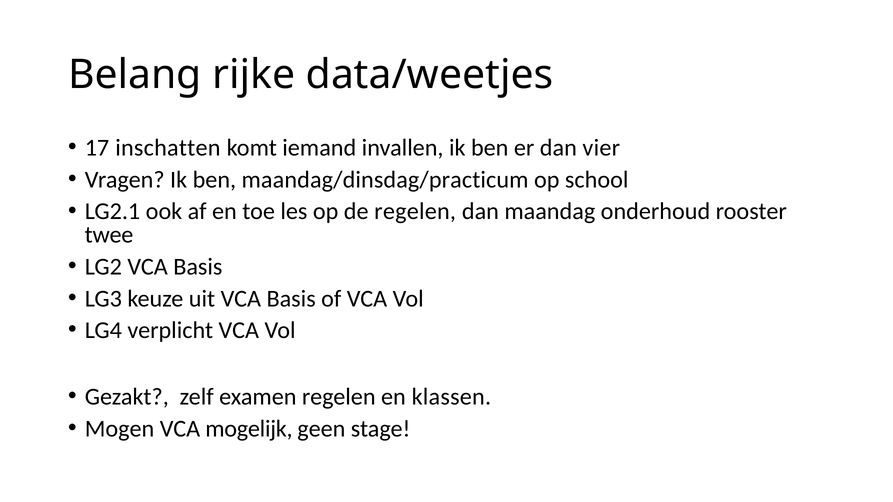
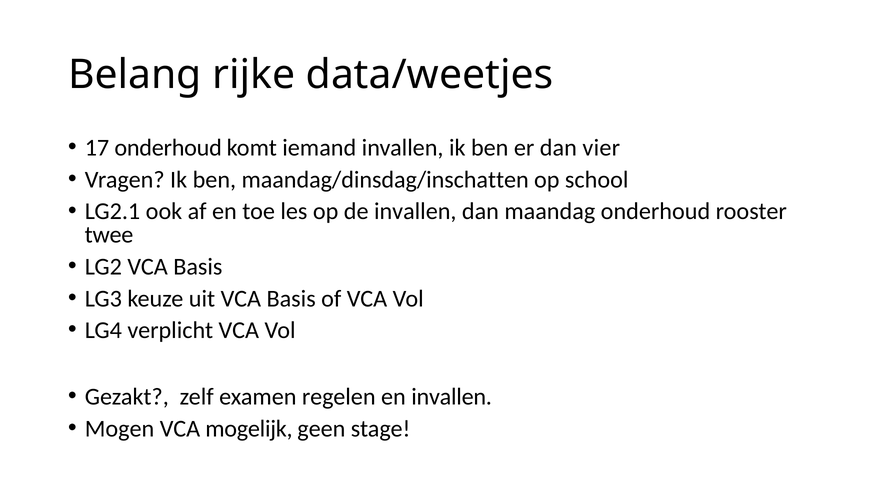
17 inschatten: inschatten -> onderhoud (168, 148)
maandag/dinsdag/practicum: maandag/dinsdag/practicum -> maandag/dinsdag/inschatten (385, 180)
de regelen: regelen -> invallen (415, 212)
en klassen: klassen -> invallen (452, 397)
